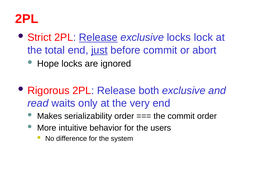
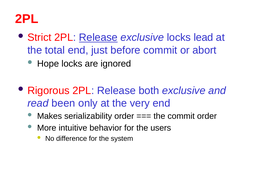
lock: lock -> lead (203, 37)
just underline: present -> none (99, 50)
waits: waits -> been (63, 103)
